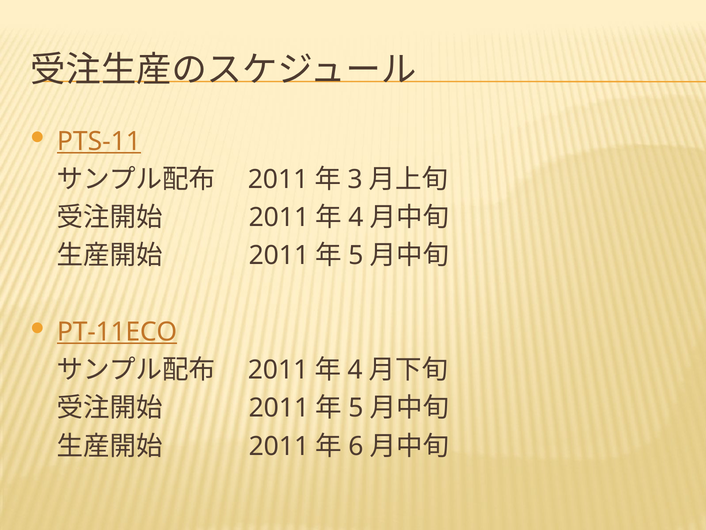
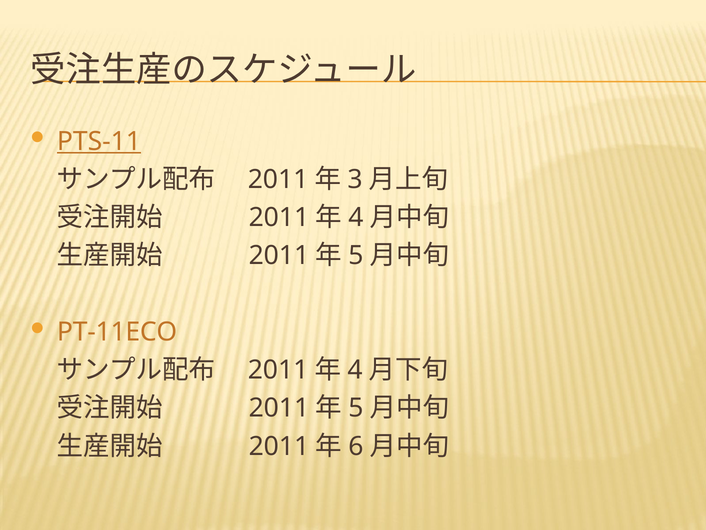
PT-11ECO underline: present -> none (117, 332)
